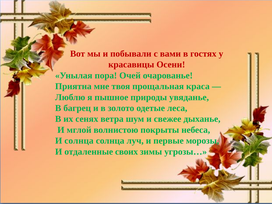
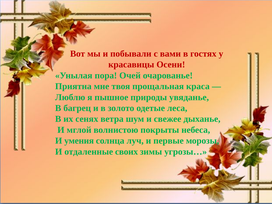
И солнца: солнца -> умения (79, 141)
